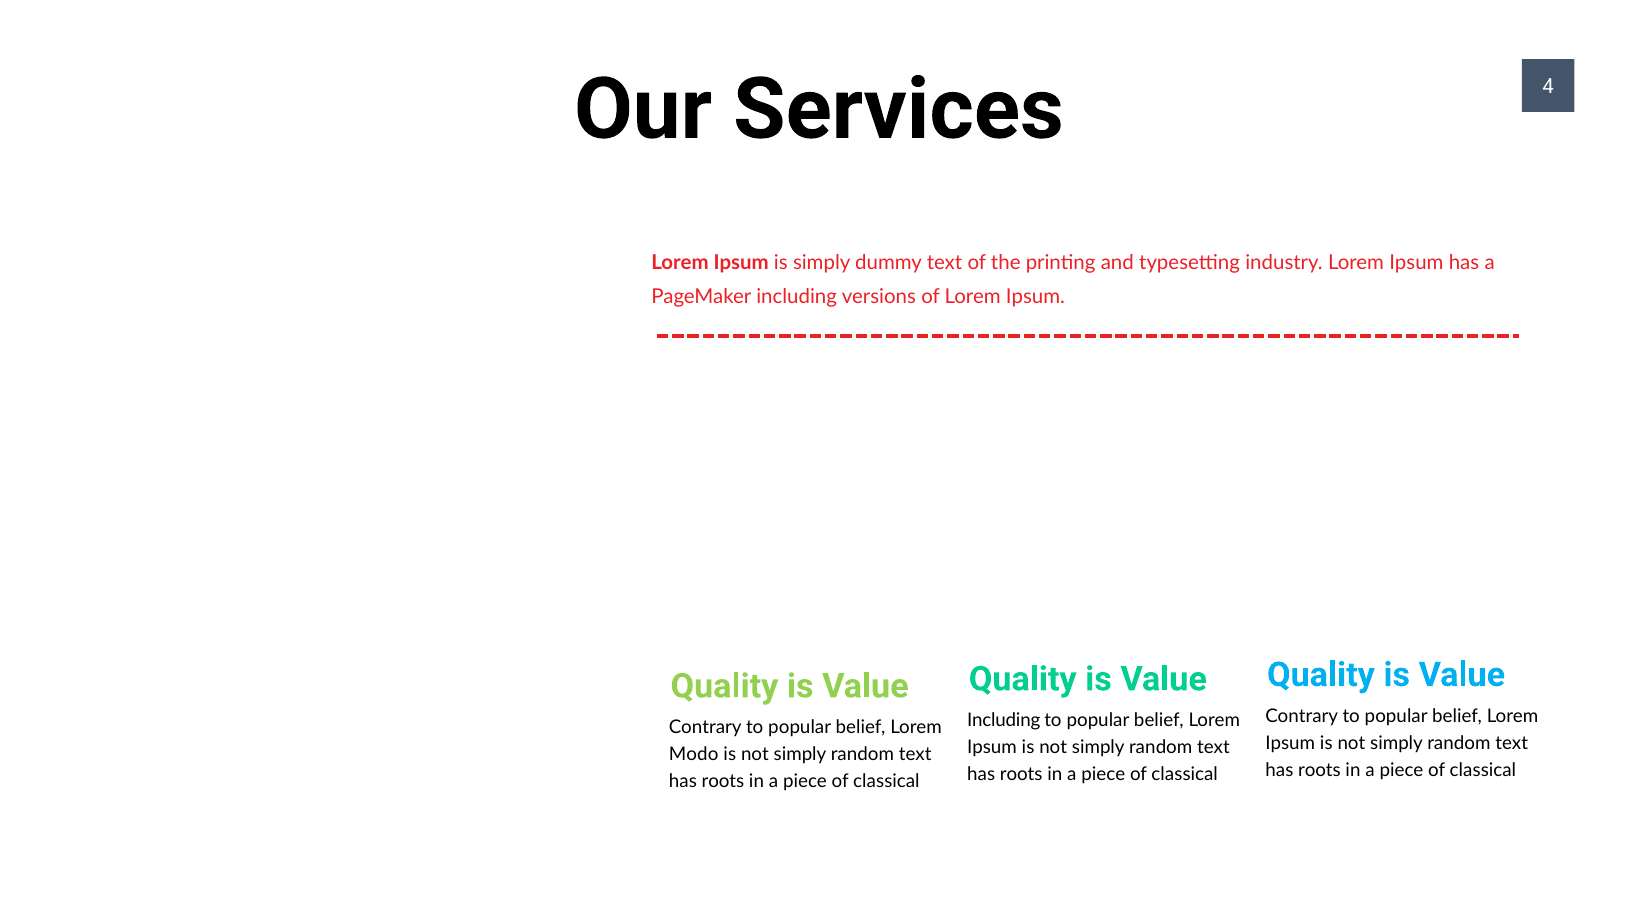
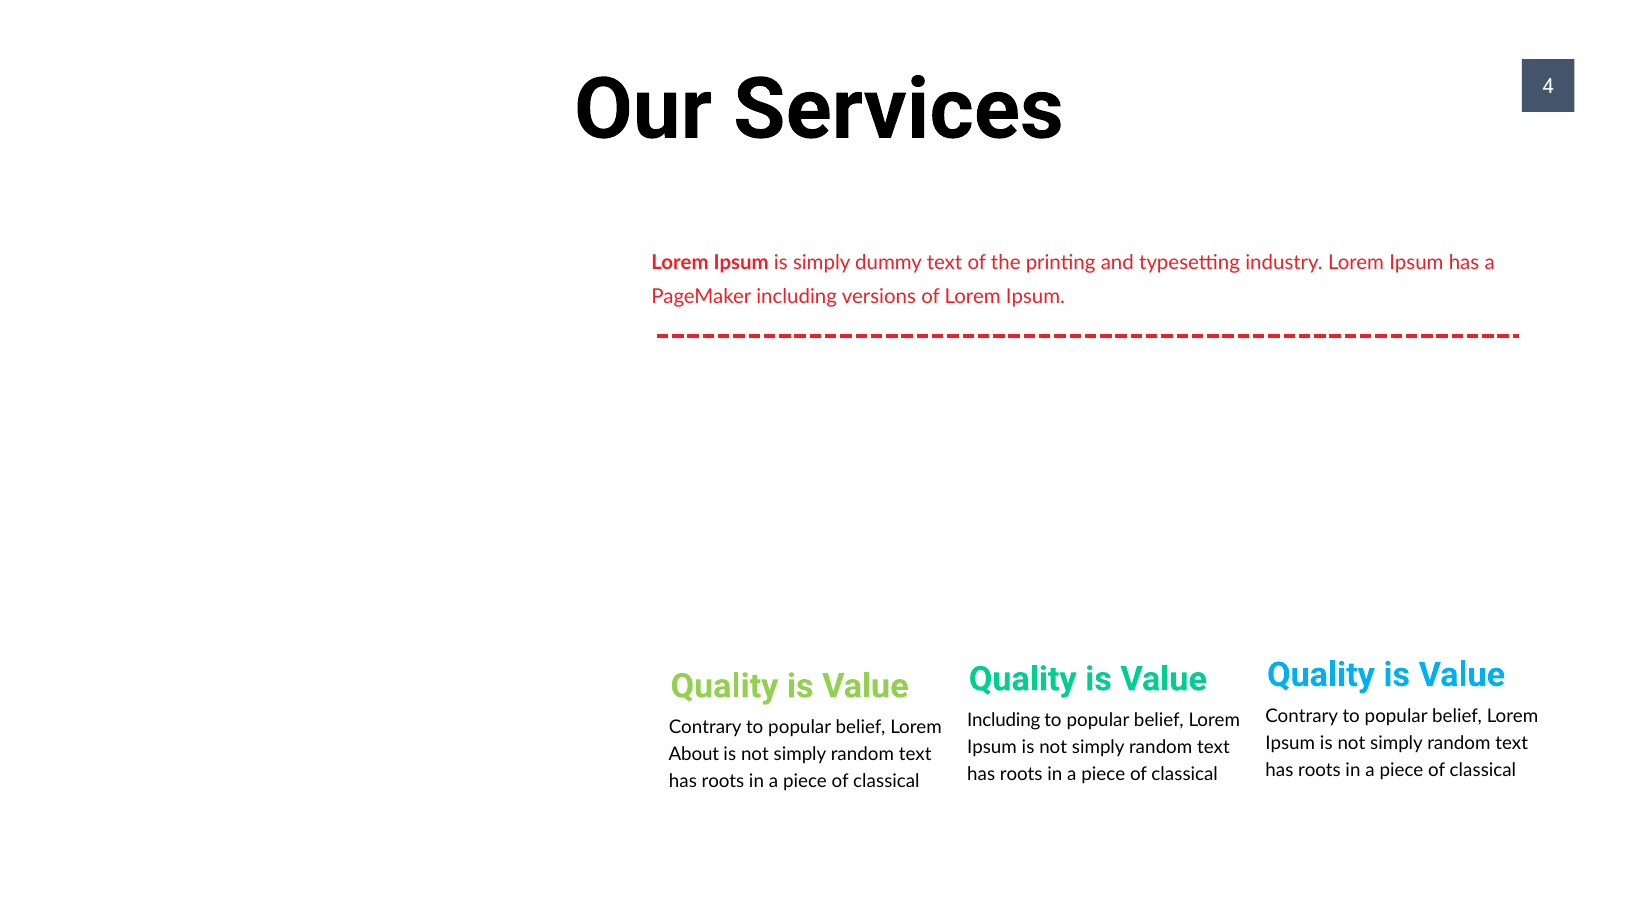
Modo: Modo -> About (694, 755)
